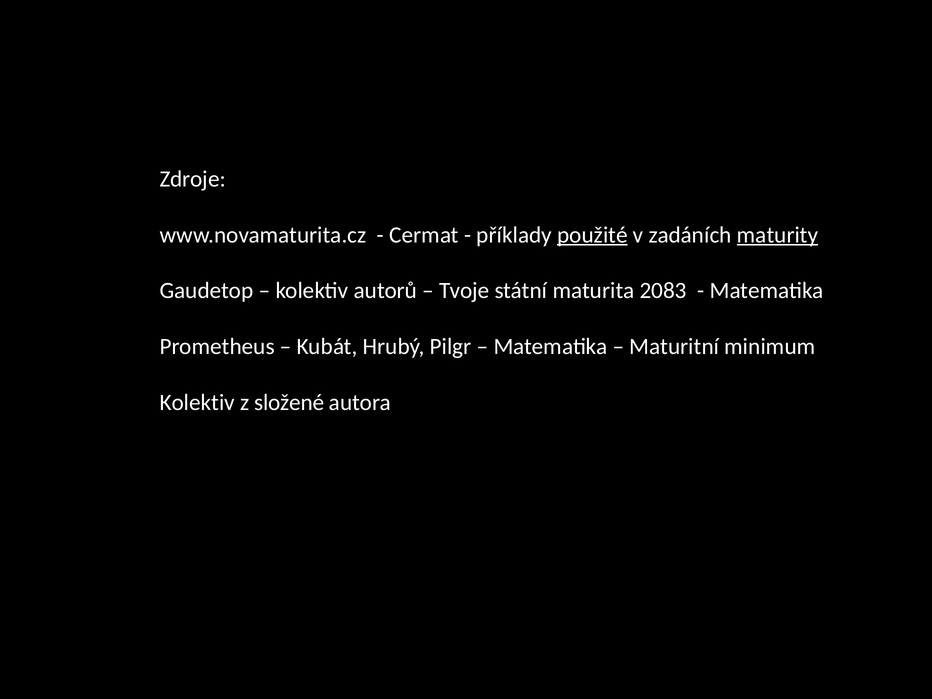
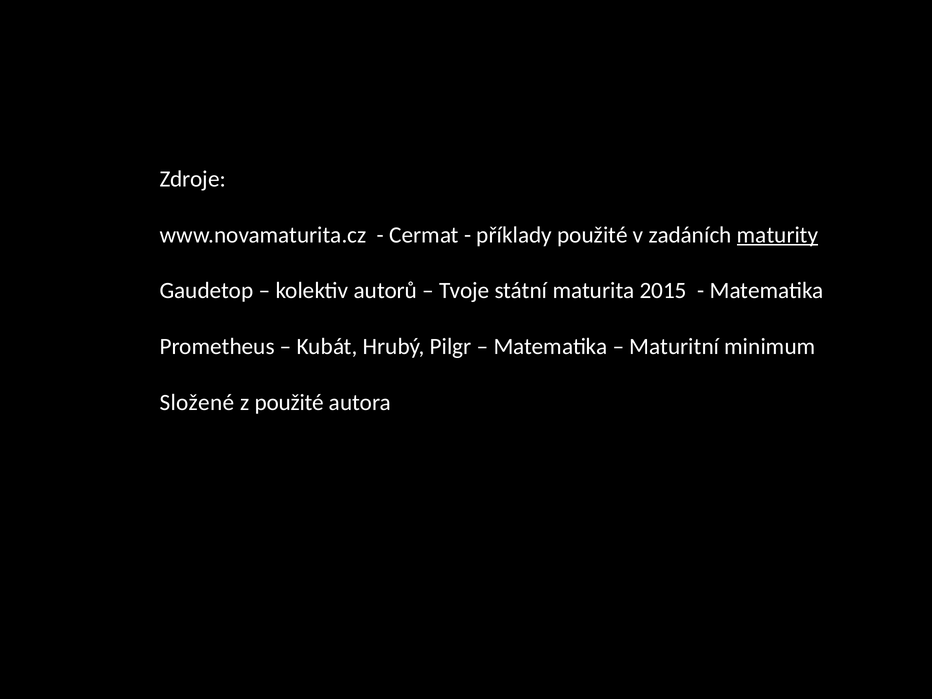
použité underline: present -> none (592, 235)
2083: 2083 -> 2015 (663, 291)
Kolektiv: Kolektiv -> Složené (197, 403)
z složené: složené -> použité (289, 403)
